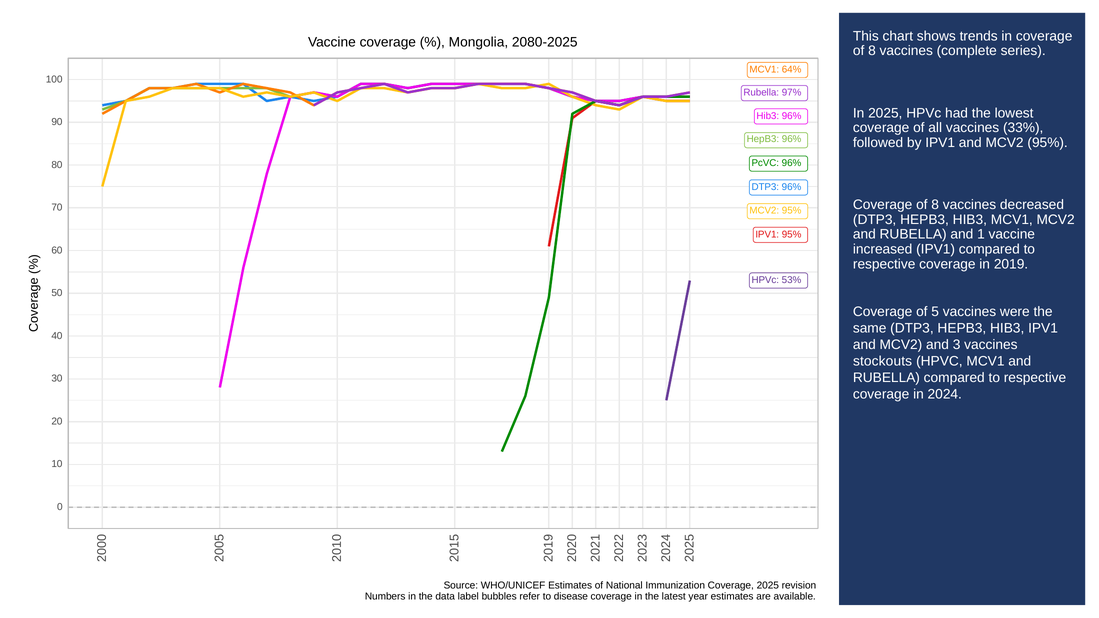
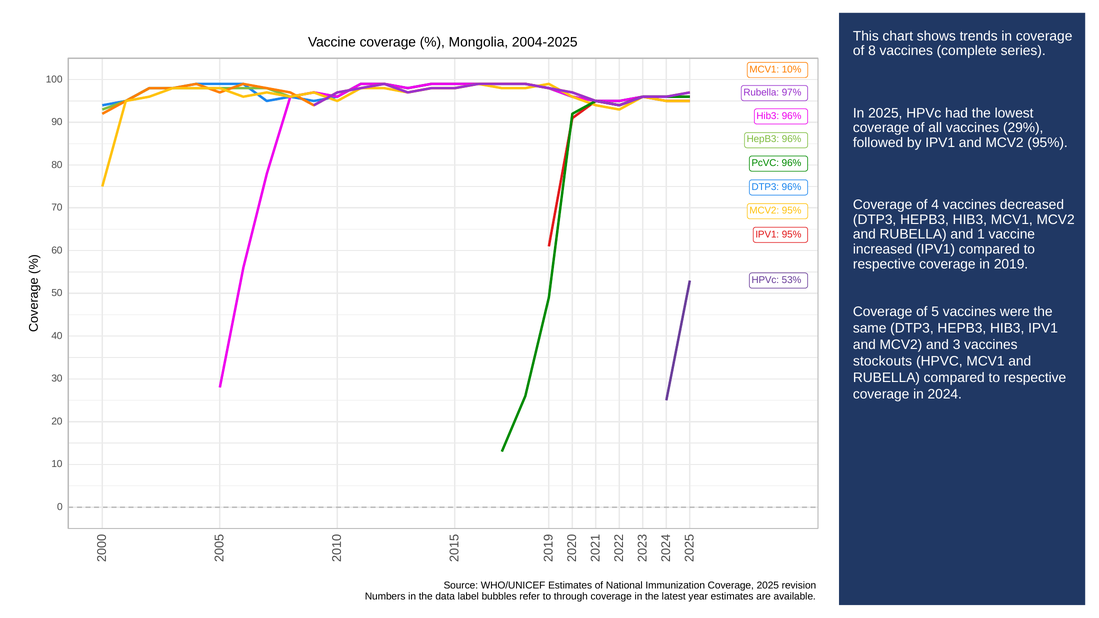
2080-2025: 2080-2025 -> 2004-2025 (545, 42)
64%: 64% -> 10% (792, 69)
33%: 33% -> 29% (1023, 128)
8: 8 -> 4 (935, 205)
disease: disease -> through (571, 596)
